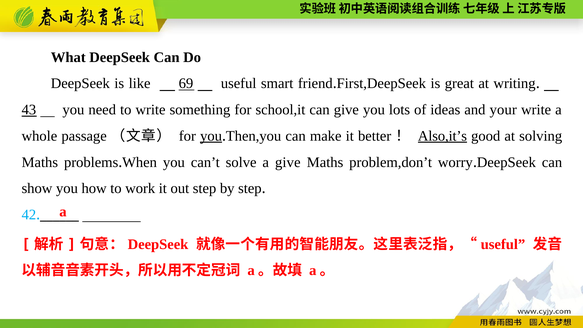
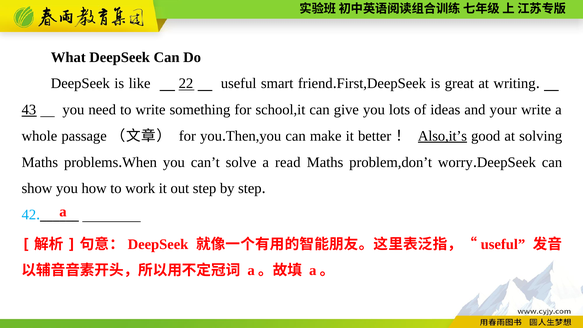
69: 69 -> 22 (186, 84)
you underline: present -> none (211, 136)
a give: give -> read (288, 162)
